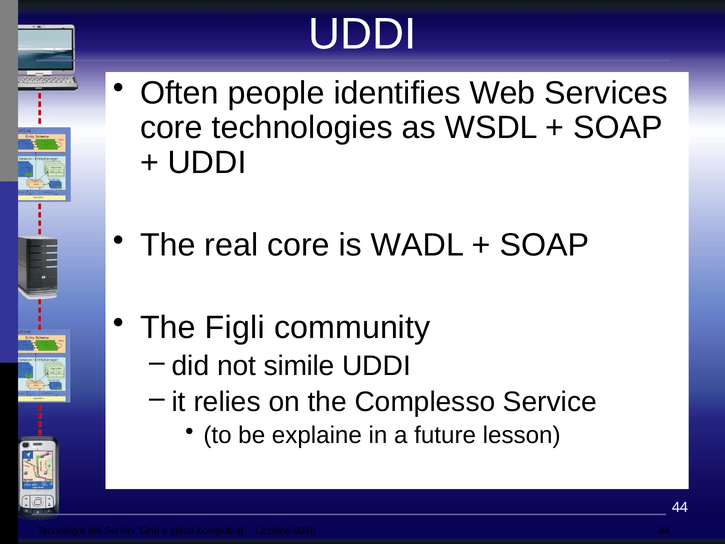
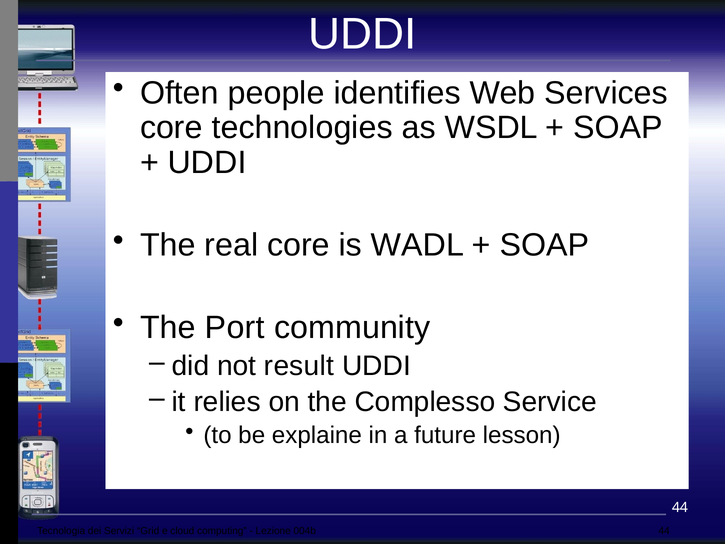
Figli: Figli -> Port (235, 328)
simile: simile -> result (299, 366)
